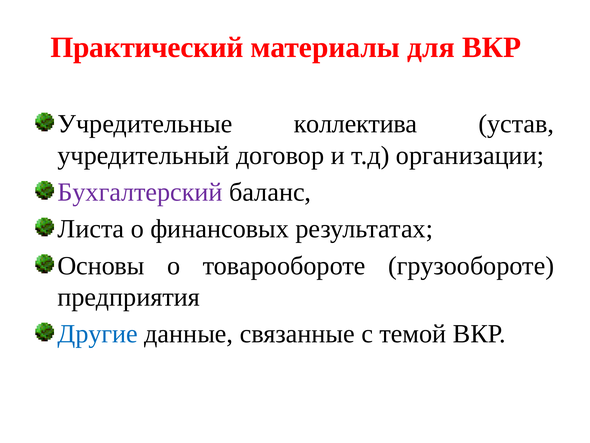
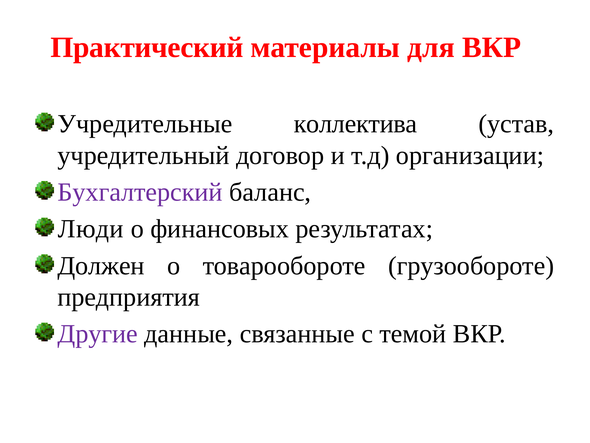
Листа: Листа -> Люди (91, 229)
Основы: Основы -> Должен (101, 265)
Другие colour: blue -> purple (98, 334)
